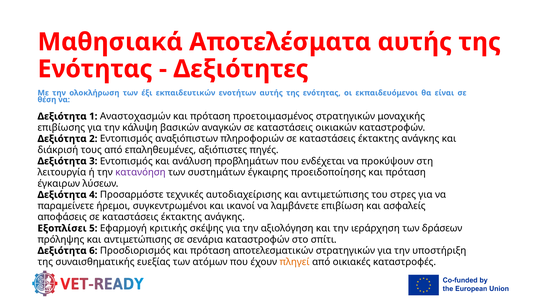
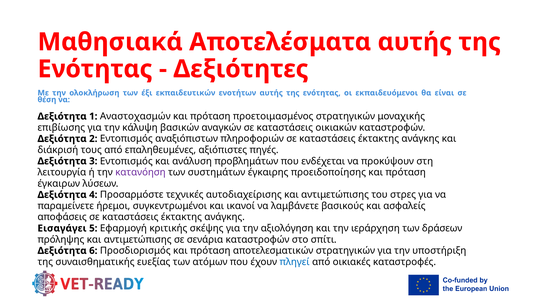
επιβίωση: επιβίωση -> βασικούς (343, 206)
Εξοπλίσει: Εξοπλίσει -> Εισαγάγει (62, 228)
πληγεί colour: orange -> blue (295, 261)
